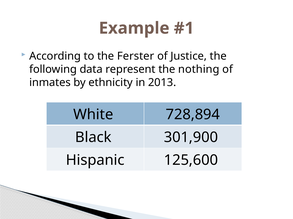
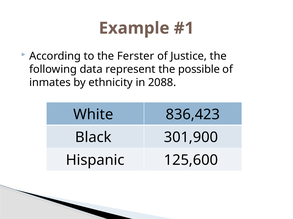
nothing: nothing -> possible (199, 69)
2013: 2013 -> 2088 (162, 83)
728,894: 728,894 -> 836,423 (193, 115)
